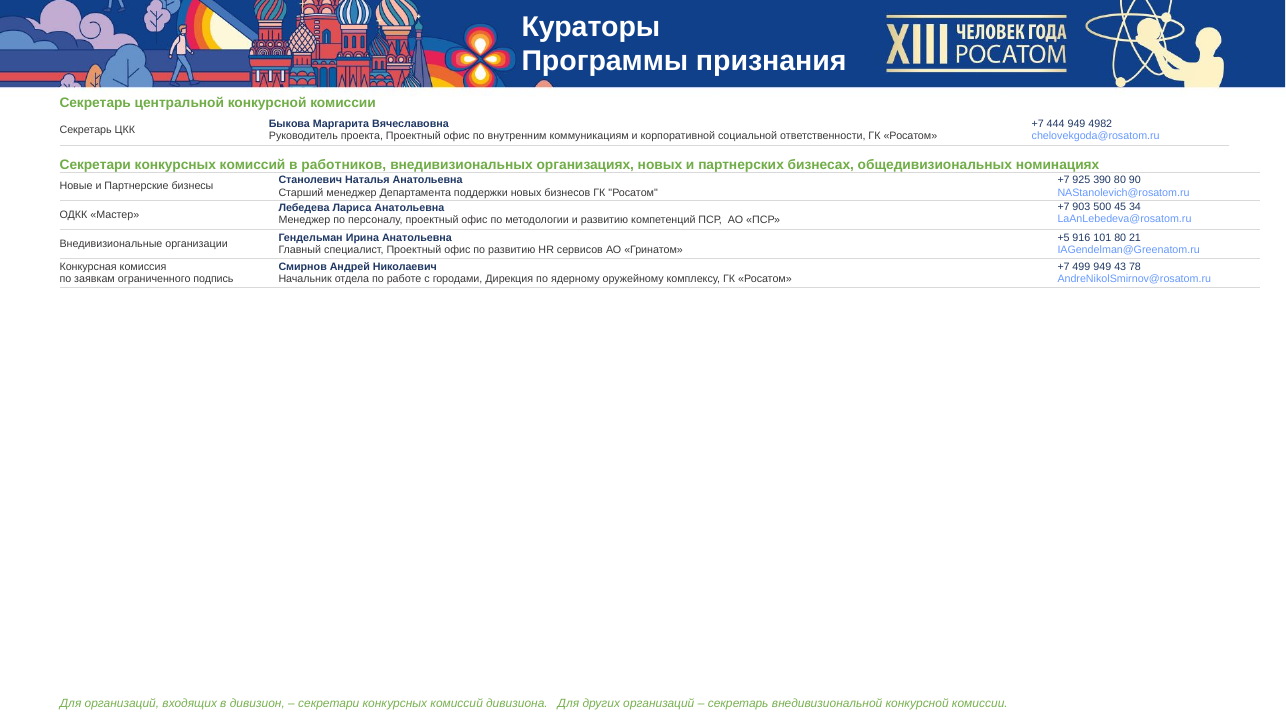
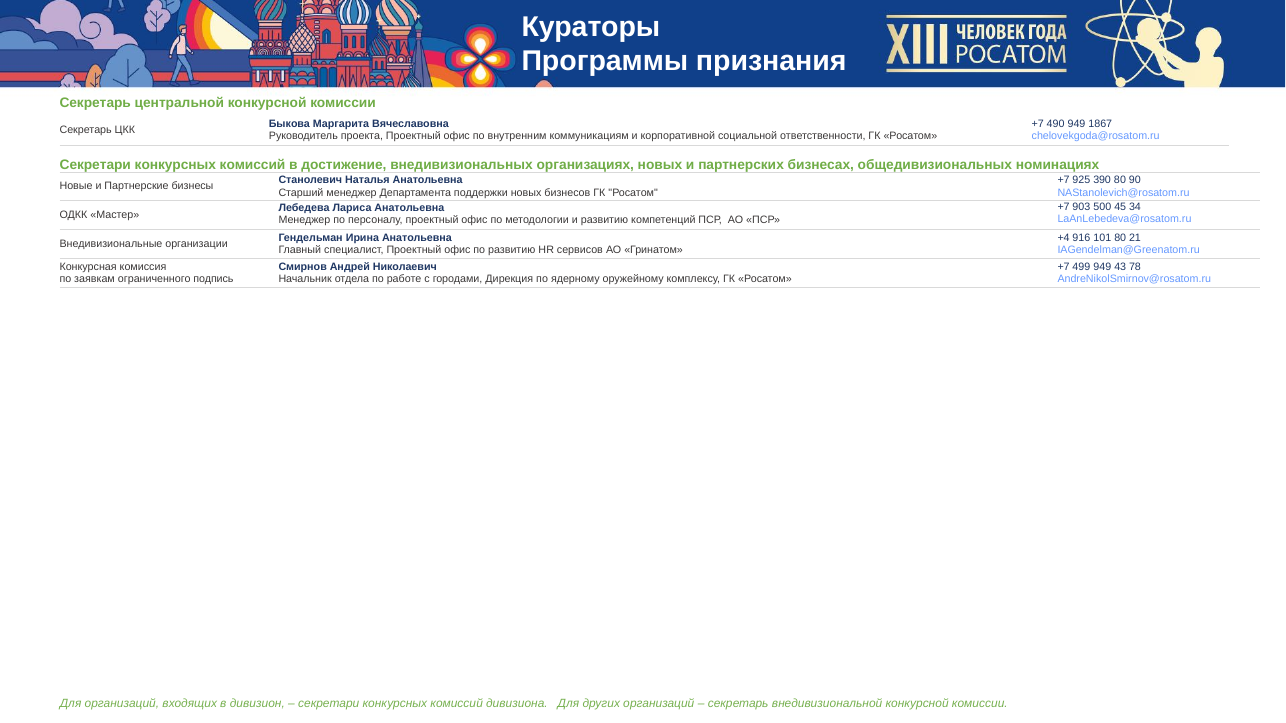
444: 444 -> 490 (1056, 124)
4982: 4982 -> 1867 (1100, 124)
работников: работников -> достижение (344, 165)
+5: +5 -> +4 (1064, 238)
